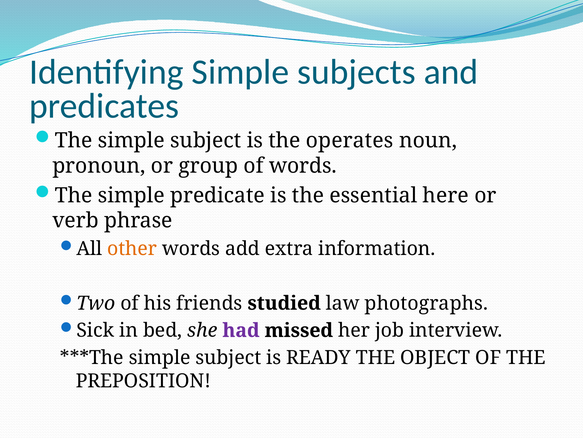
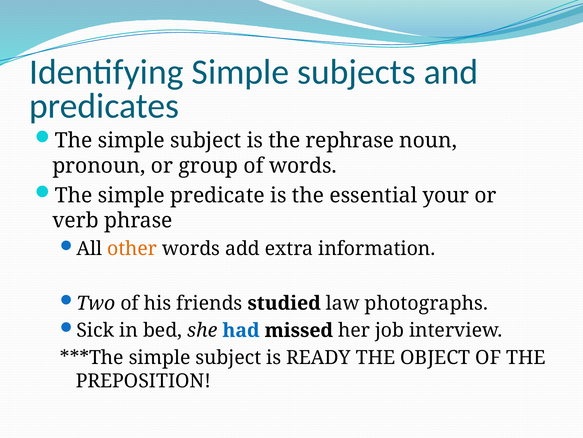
operates: operates -> rephrase (350, 140)
here: here -> your (446, 195)
had colour: purple -> blue (241, 330)
